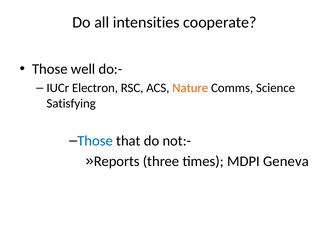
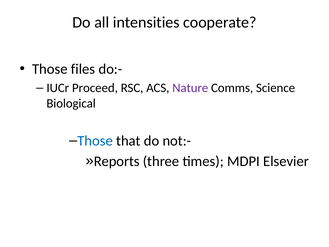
well: well -> files (83, 69)
Electron: Electron -> Proceed (95, 88)
Nature colour: orange -> purple (190, 88)
Satisfying: Satisfying -> Biological (71, 103)
Geneva: Geneva -> Elsevier (286, 161)
